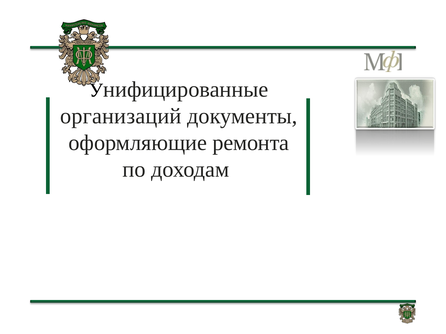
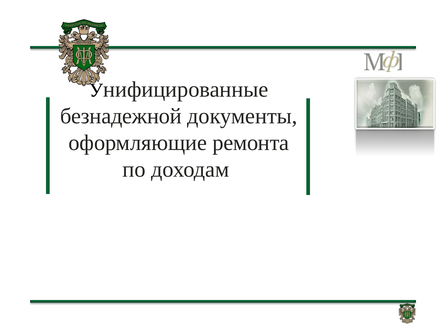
организаций: организаций -> безнадежной (121, 116)
